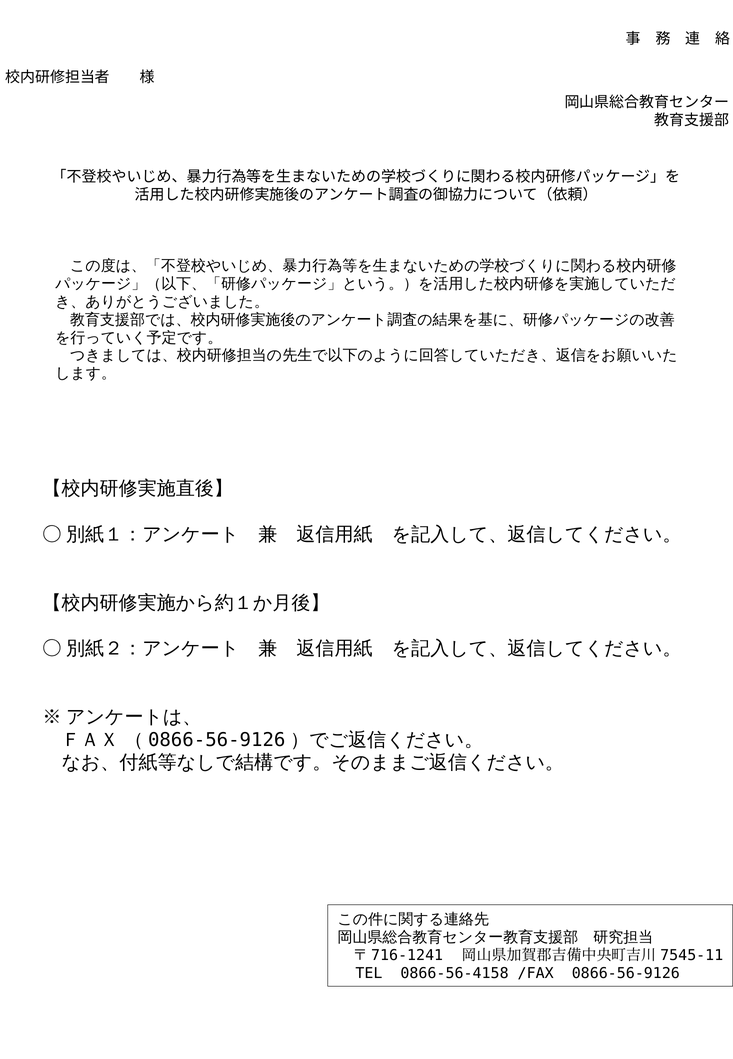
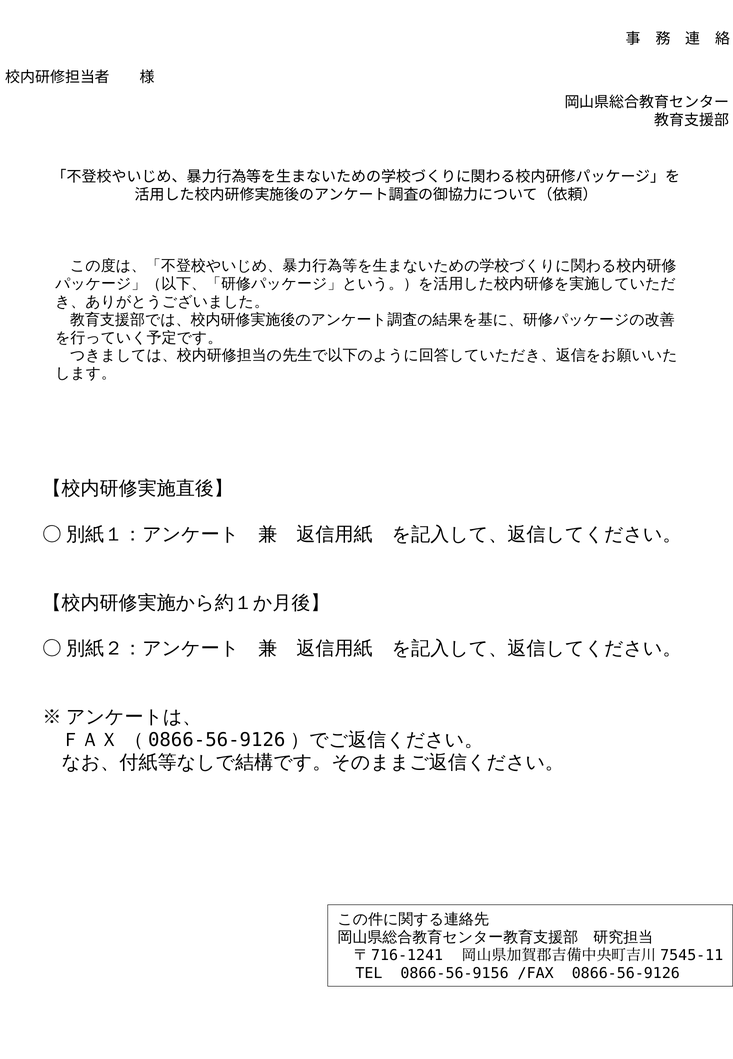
0866-56-4158: 0866-56-4158 -> 0866-56-9156 (455, 973)
